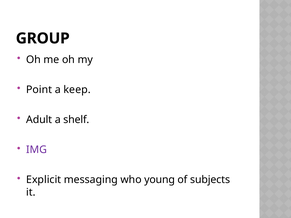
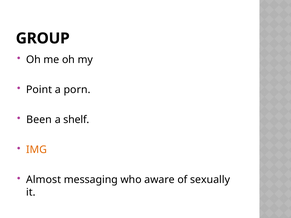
keep: keep -> porn (77, 90)
Adult: Adult -> Been (39, 120)
IMG colour: purple -> orange (37, 150)
Explicit: Explicit -> Almost (44, 180)
young: young -> aware (160, 180)
subjects: subjects -> sexually (210, 180)
